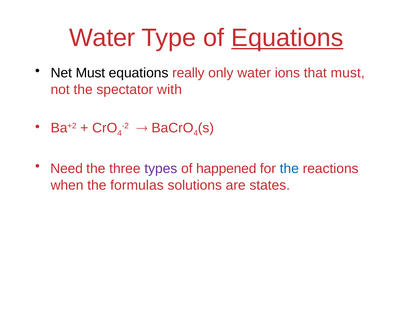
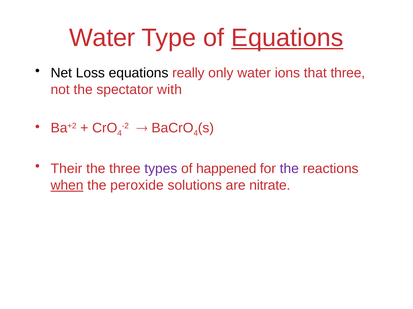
Net Must: Must -> Loss (90, 73)
that must: must -> three (348, 73)
Need: Need -> Their (66, 169)
the colour: blue -> purple (289, 169)
when underline: none -> present (67, 186)
formulas: formulas -> peroxide (137, 186)
states: states -> nitrate (270, 186)
